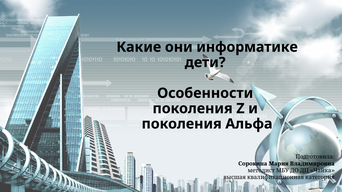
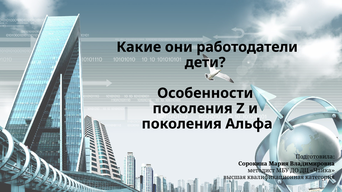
информатике: информатике -> работодатели (247, 47)
